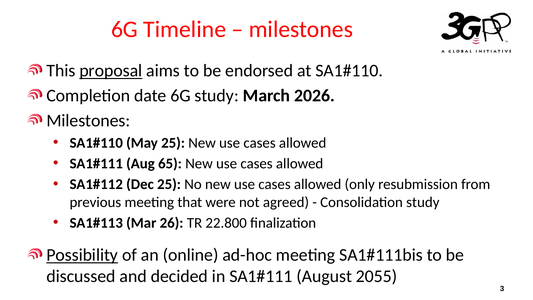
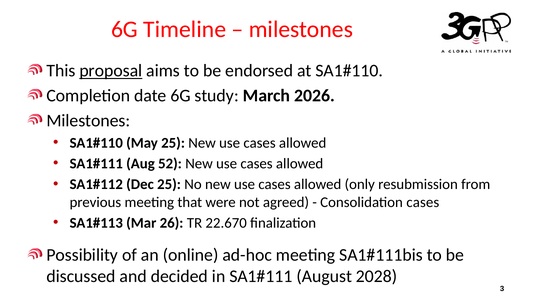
65: 65 -> 52 (170, 163)
Consolidation study: study -> cases (423, 202)
22.800: 22.800 -> 22.670 (226, 223)
Possibility underline: present -> none (82, 255)
2055: 2055 -> 2028 (377, 276)
